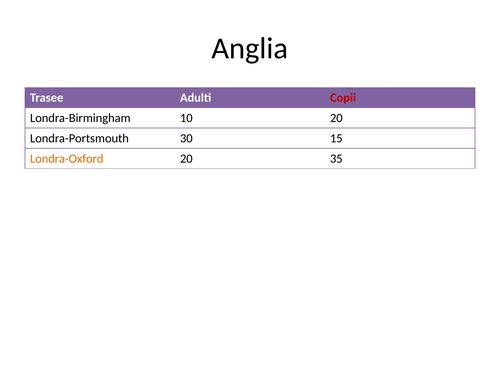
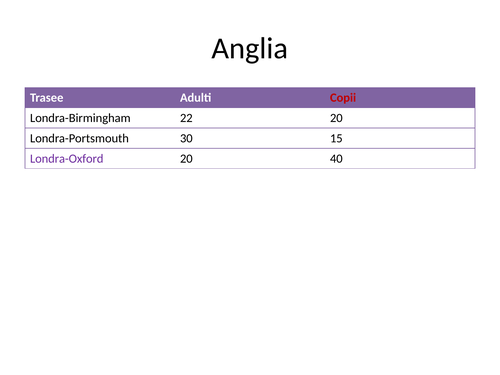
10: 10 -> 22 (186, 118)
Londra-Oxford colour: orange -> purple (67, 159)
35: 35 -> 40 (336, 159)
